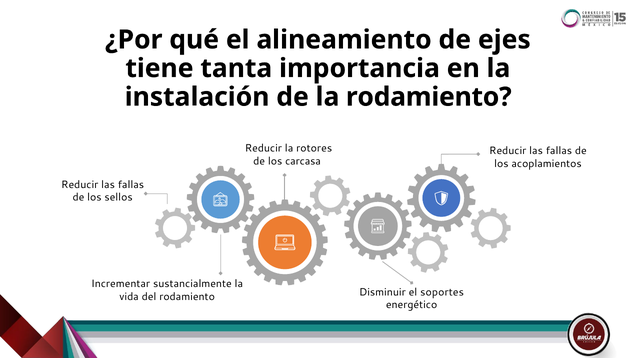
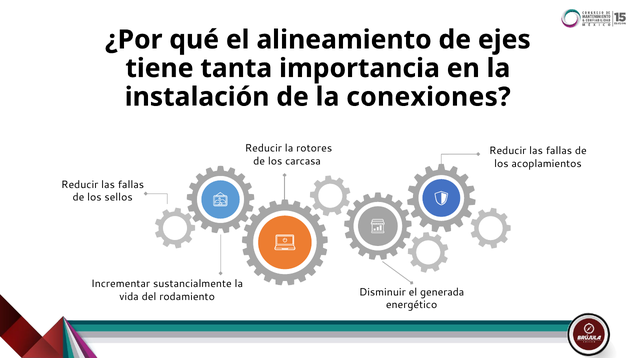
la rodamiento: rodamiento -> conexiones (429, 97)
soportes: soportes -> generada (442, 292)
